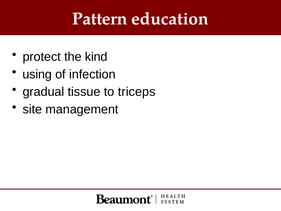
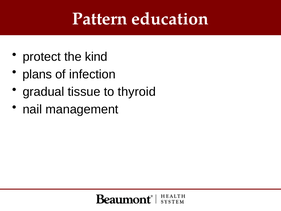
using: using -> plans (37, 74)
triceps: triceps -> thyroid (137, 92)
site: site -> nail (32, 109)
